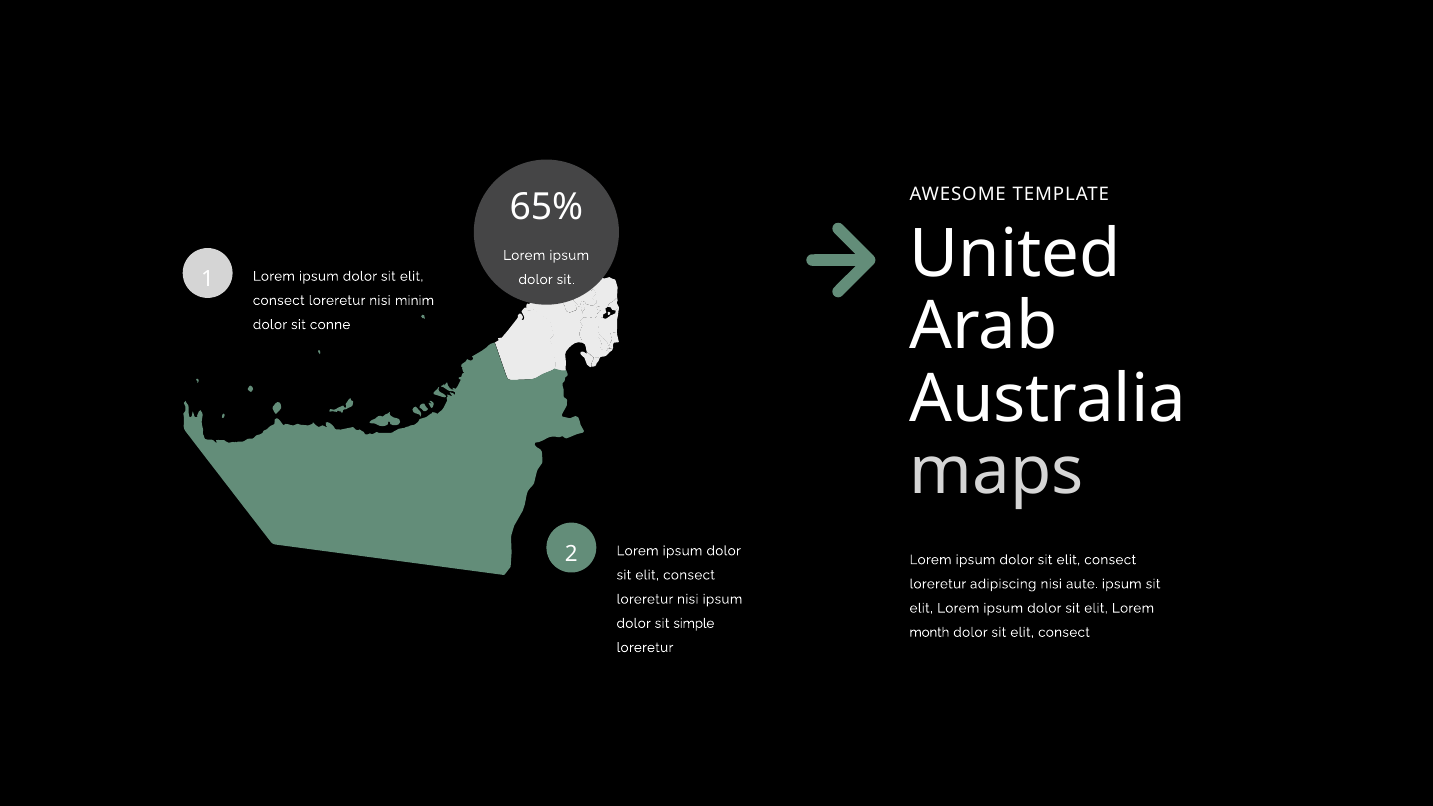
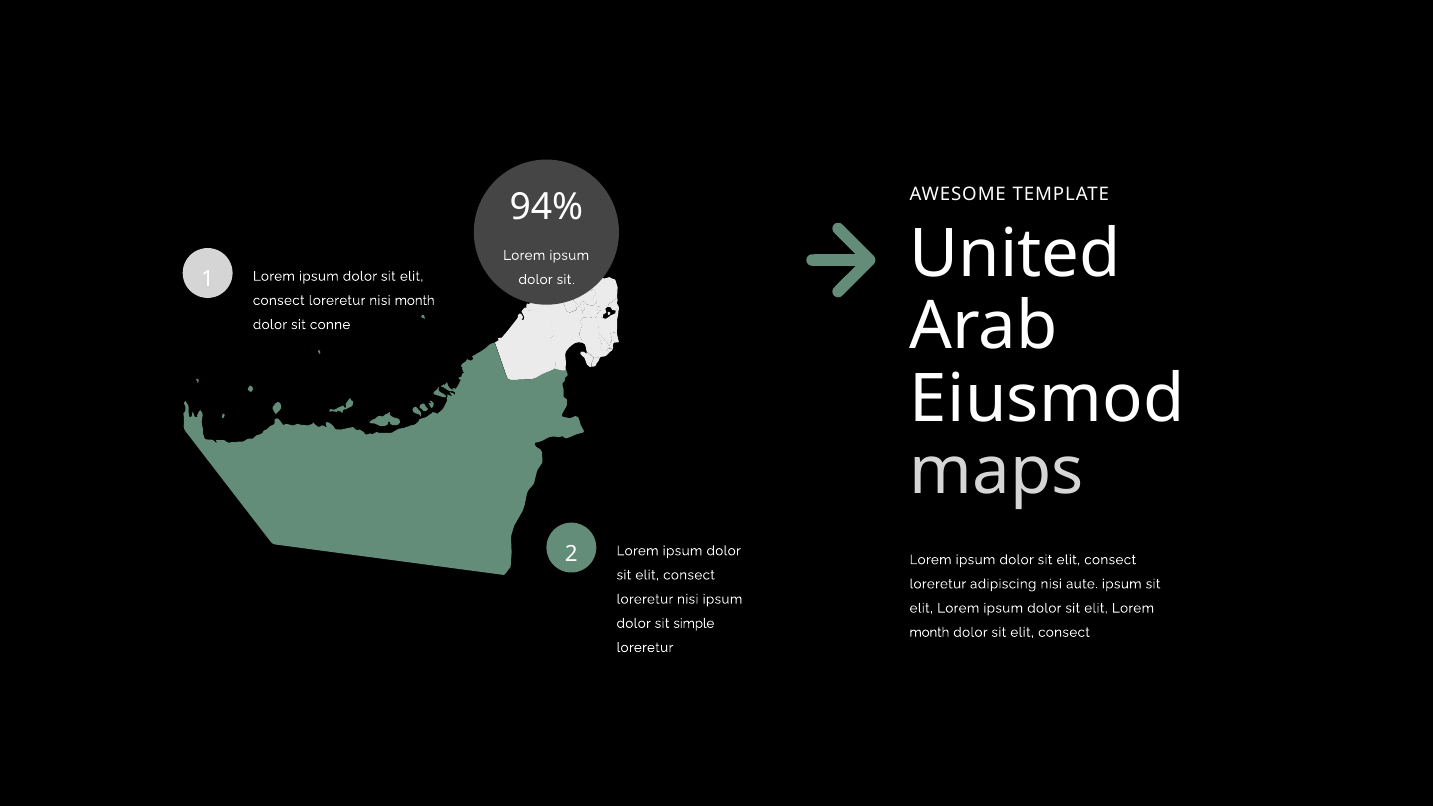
65%: 65% -> 94% (546, 207)
nisi minim: minim -> month (415, 300)
Australia: Australia -> Eiusmod (1047, 399)
